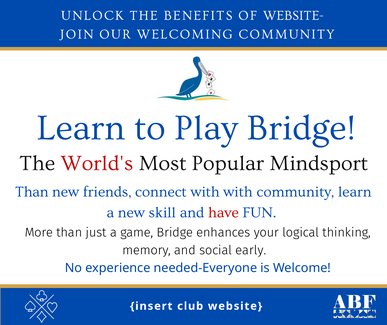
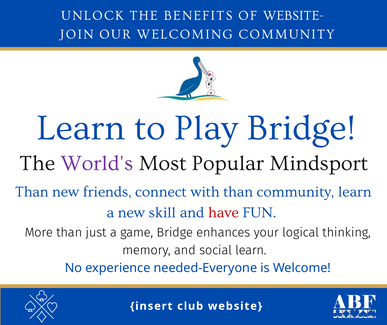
World's colour: red -> purple (97, 163)
with with: with -> than (238, 191)
social early: early -> learn (251, 250)
